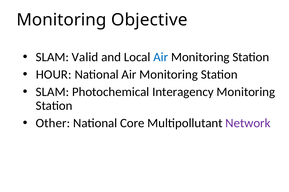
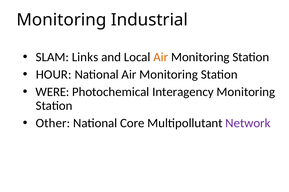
Objective: Objective -> Industrial (149, 20)
Valid: Valid -> Links (85, 57)
Air colour: blue -> orange (161, 57)
SLAM: SLAM -> WERE (53, 92)
